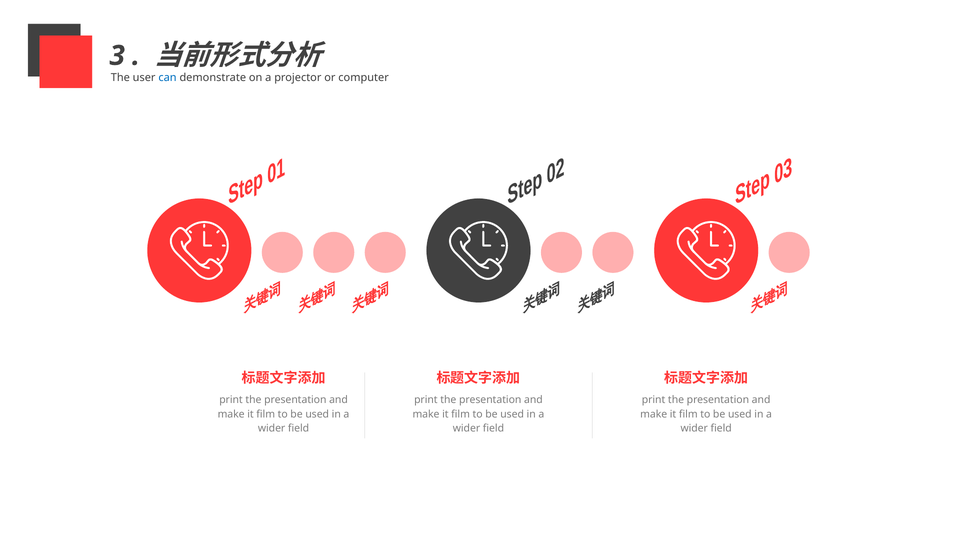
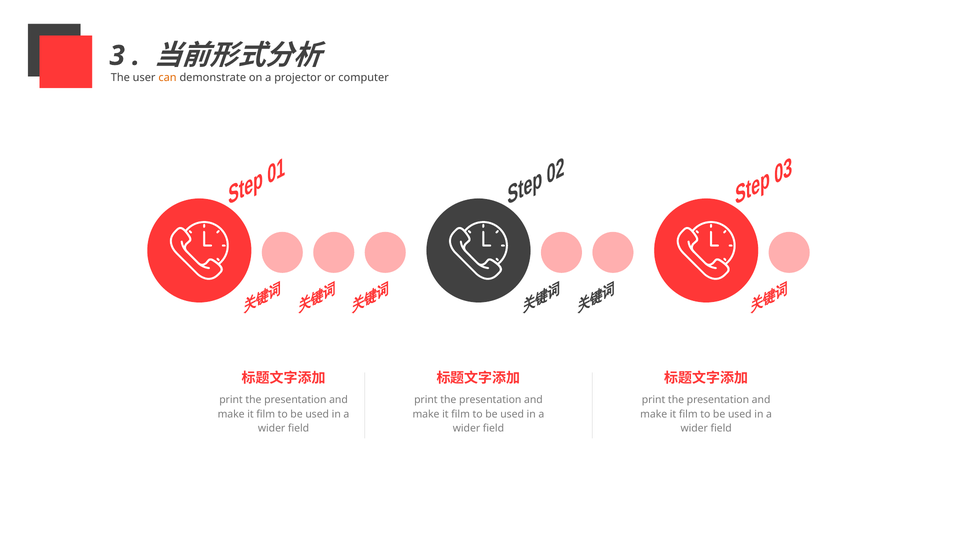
can colour: blue -> orange (168, 78)
